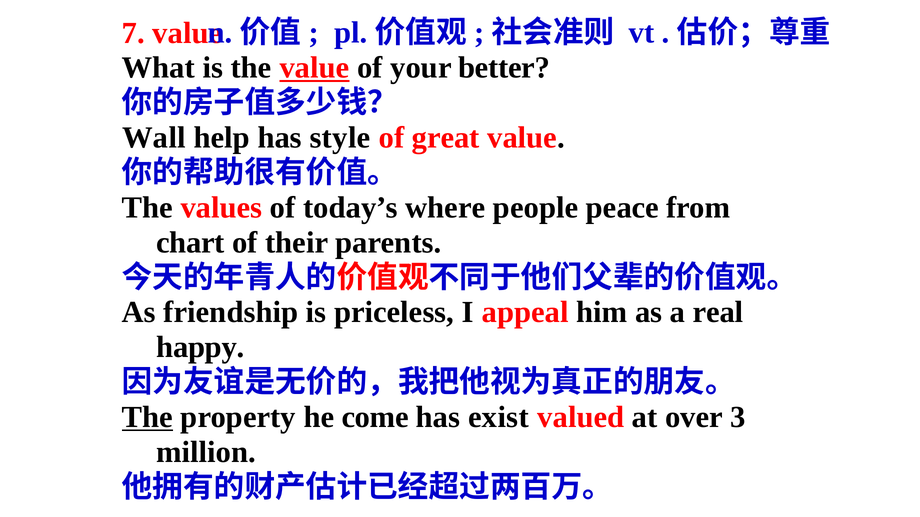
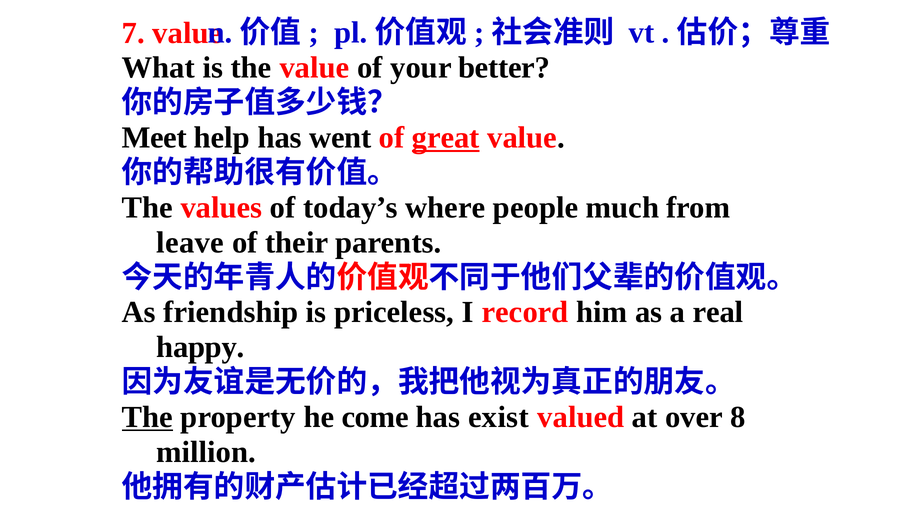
value underline: present -> none (314, 68)
Wall: Wall -> Meet (154, 138)
style: style -> went (340, 138)
great underline: none -> present (446, 138)
peace: peace -> much (622, 208)
chart: chart -> leave (190, 243)
appeal: appeal -> record (525, 313)
3: 3 -> 8 (738, 418)
